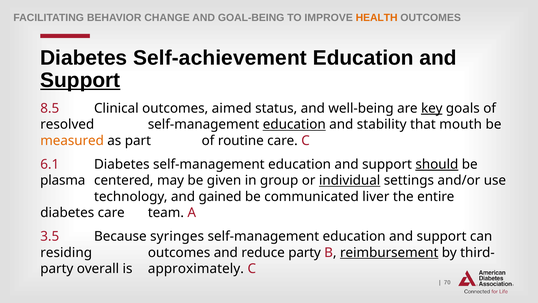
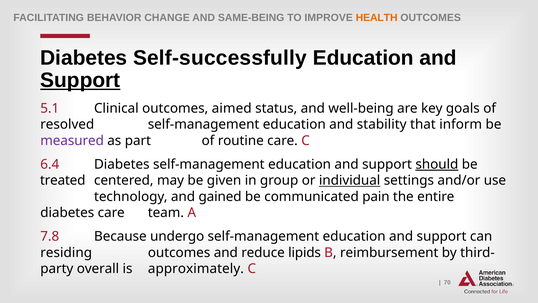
GOAL-BEING: GOAL-BEING -> SAME-BEING (251, 18)
Self-achievement: Self-achievement -> Self-successfully (220, 58)
8.5: 8.5 -> 5.1 (50, 108)
key underline: present -> none (432, 108)
education underline: present -> none (294, 124)
mouth: mouth -> inform (461, 124)
measured colour: orange -> purple (72, 141)
6.1: 6.1 -> 6.4 (50, 164)
plasma: plasma -> treated (63, 180)
liver: liver -> pain (376, 196)
3.5: 3.5 -> 7.8 (50, 236)
syringes: syringes -> undergo (177, 236)
reduce party: party -> lipids (305, 252)
reimbursement underline: present -> none (389, 252)
